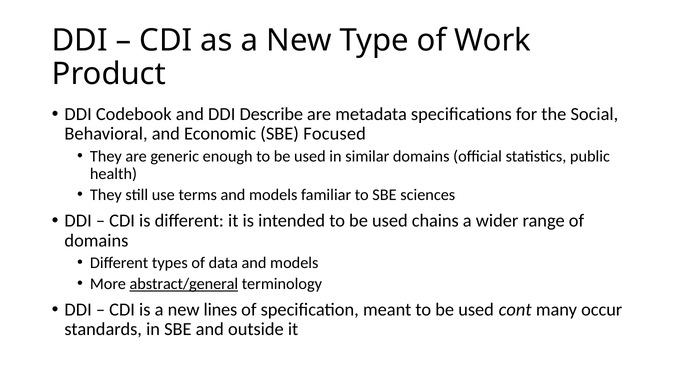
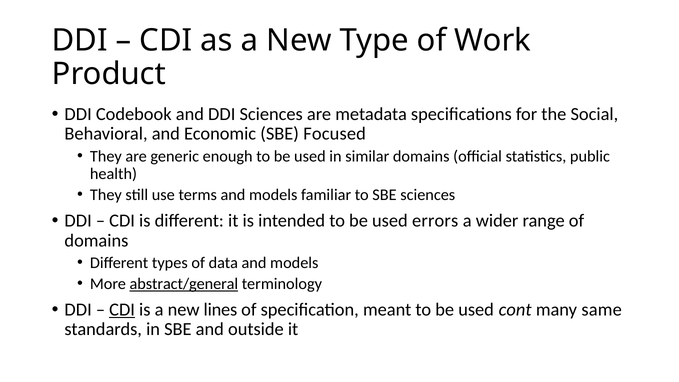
DDI Describe: Describe -> Sciences (271, 114)
chains: chains -> errors (435, 221)
CDI underline: none -> present (122, 310)
occur: occur -> same (602, 310)
